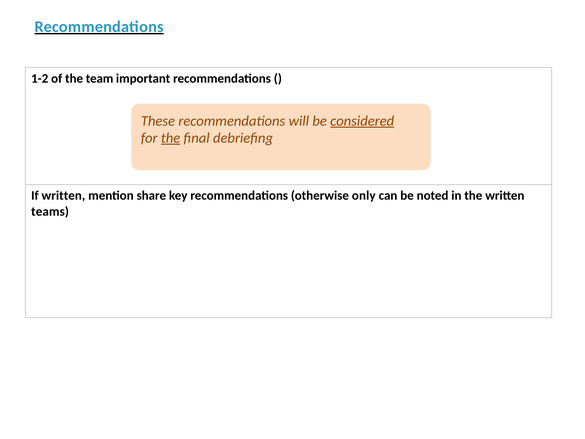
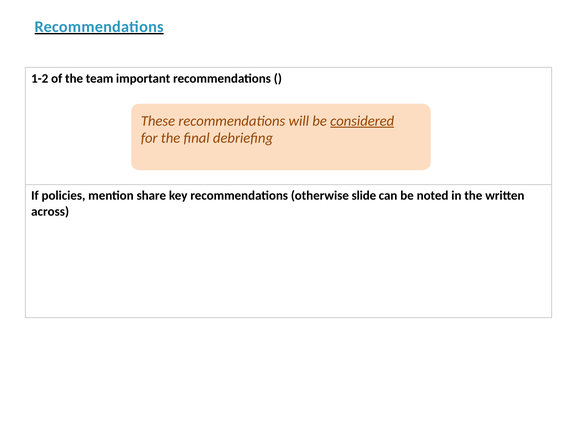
the underline: present -> none (171, 138)
If written: written -> policies (63, 195)
only: only -> slide (364, 195)
teams: teams -> across (50, 211)
